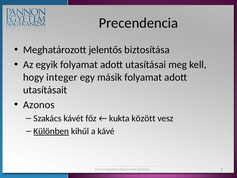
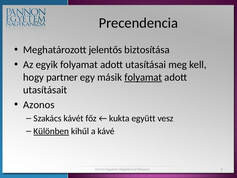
integer: integer -> partner (62, 77)
folyamat underline: none -> present (143, 77)
között: között -> együtt (144, 118)
